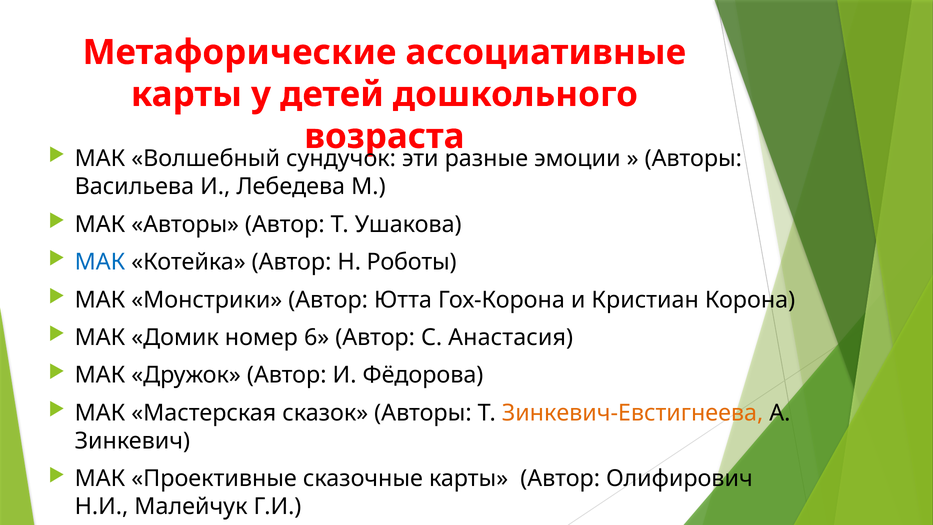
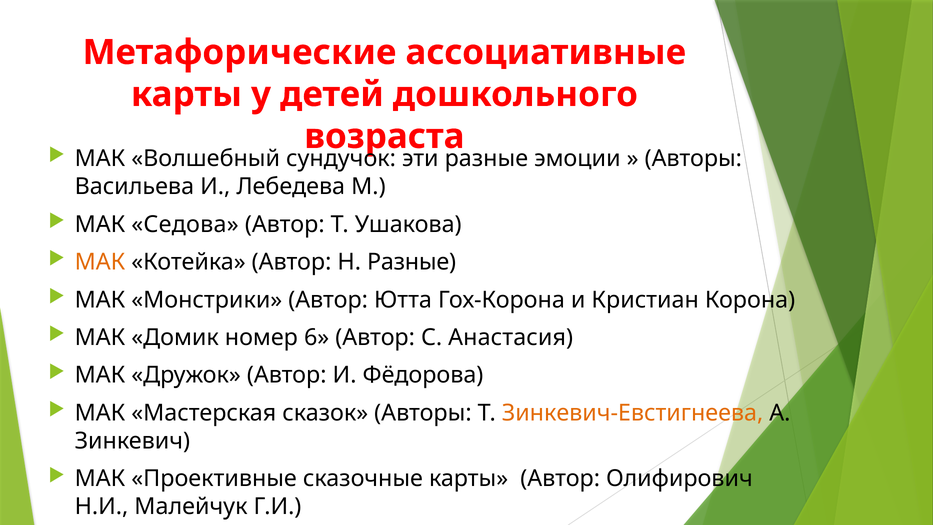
МАК Авторы: Авторы -> Седова (185, 224)
МАК colour: blue -> orange (100, 262)
Н Роботы: Роботы -> Разные (412, 262)
